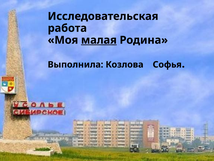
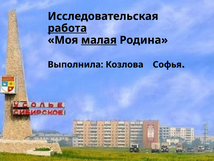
работа underline: none -> present (67, 28)
